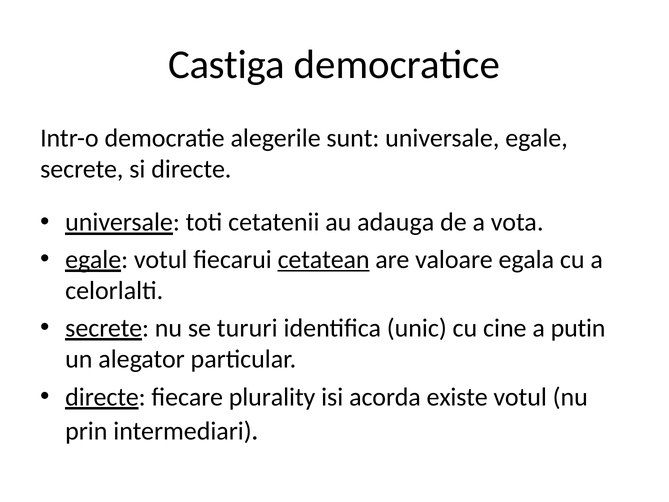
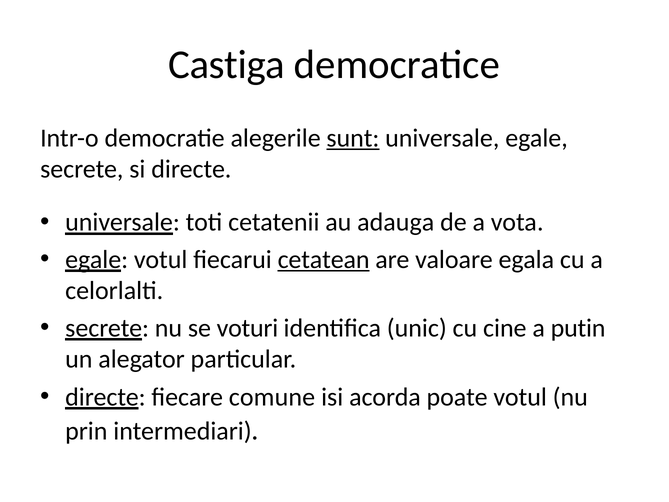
sunt underline: none -> present (353, 138)
tururi: tururi -> voturi (247, 328)
plurality: plurality -> comune (272, 397)
existe: existe -> poate (457, 397)
